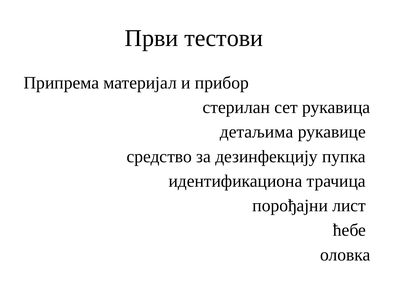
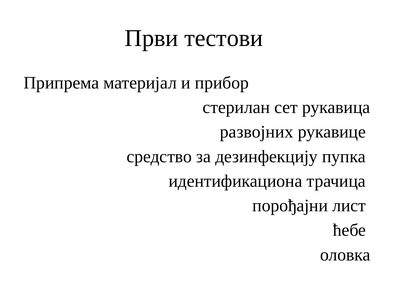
детаљима: детаљима -> развојних (257, 132)
